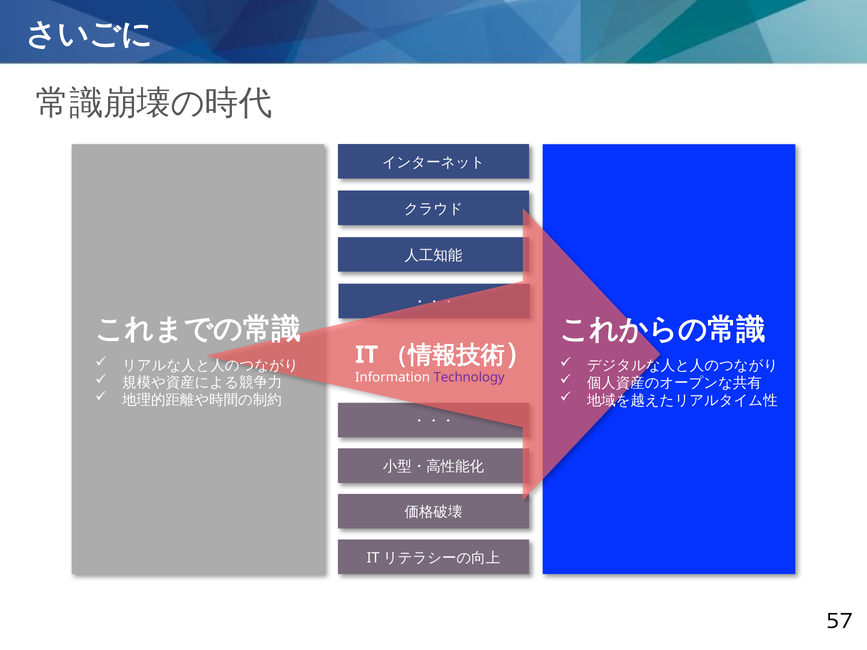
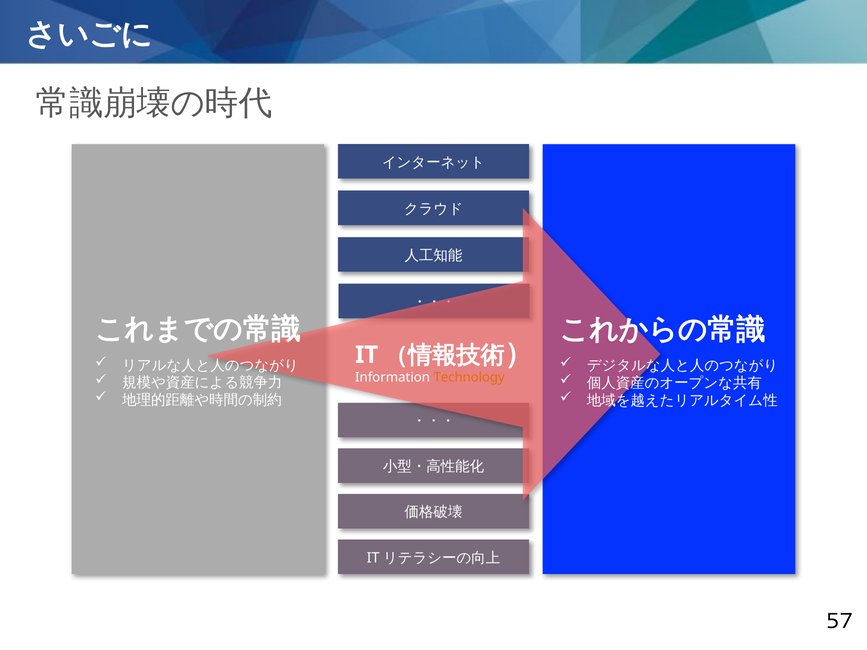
Technology colour: purple -> orange (469, 378)
